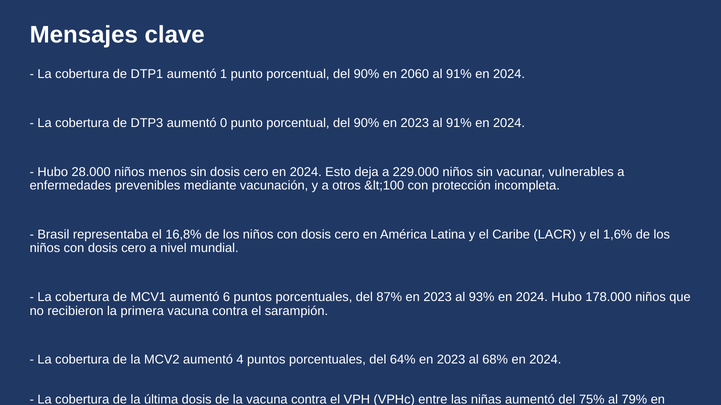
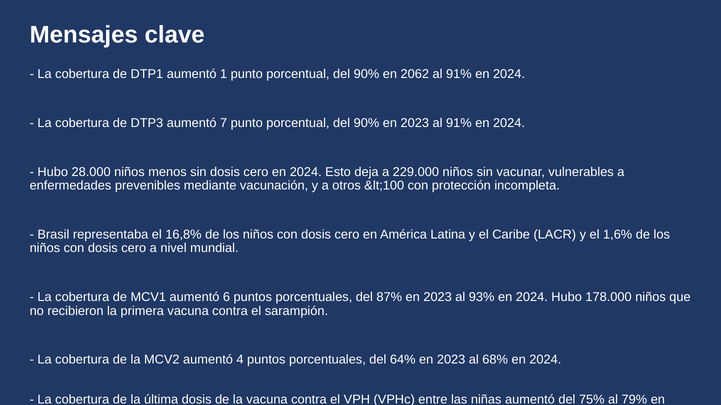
2060: 2060 -> 2062 (415, 74)
0: 0 -> 7 (224, 123)
